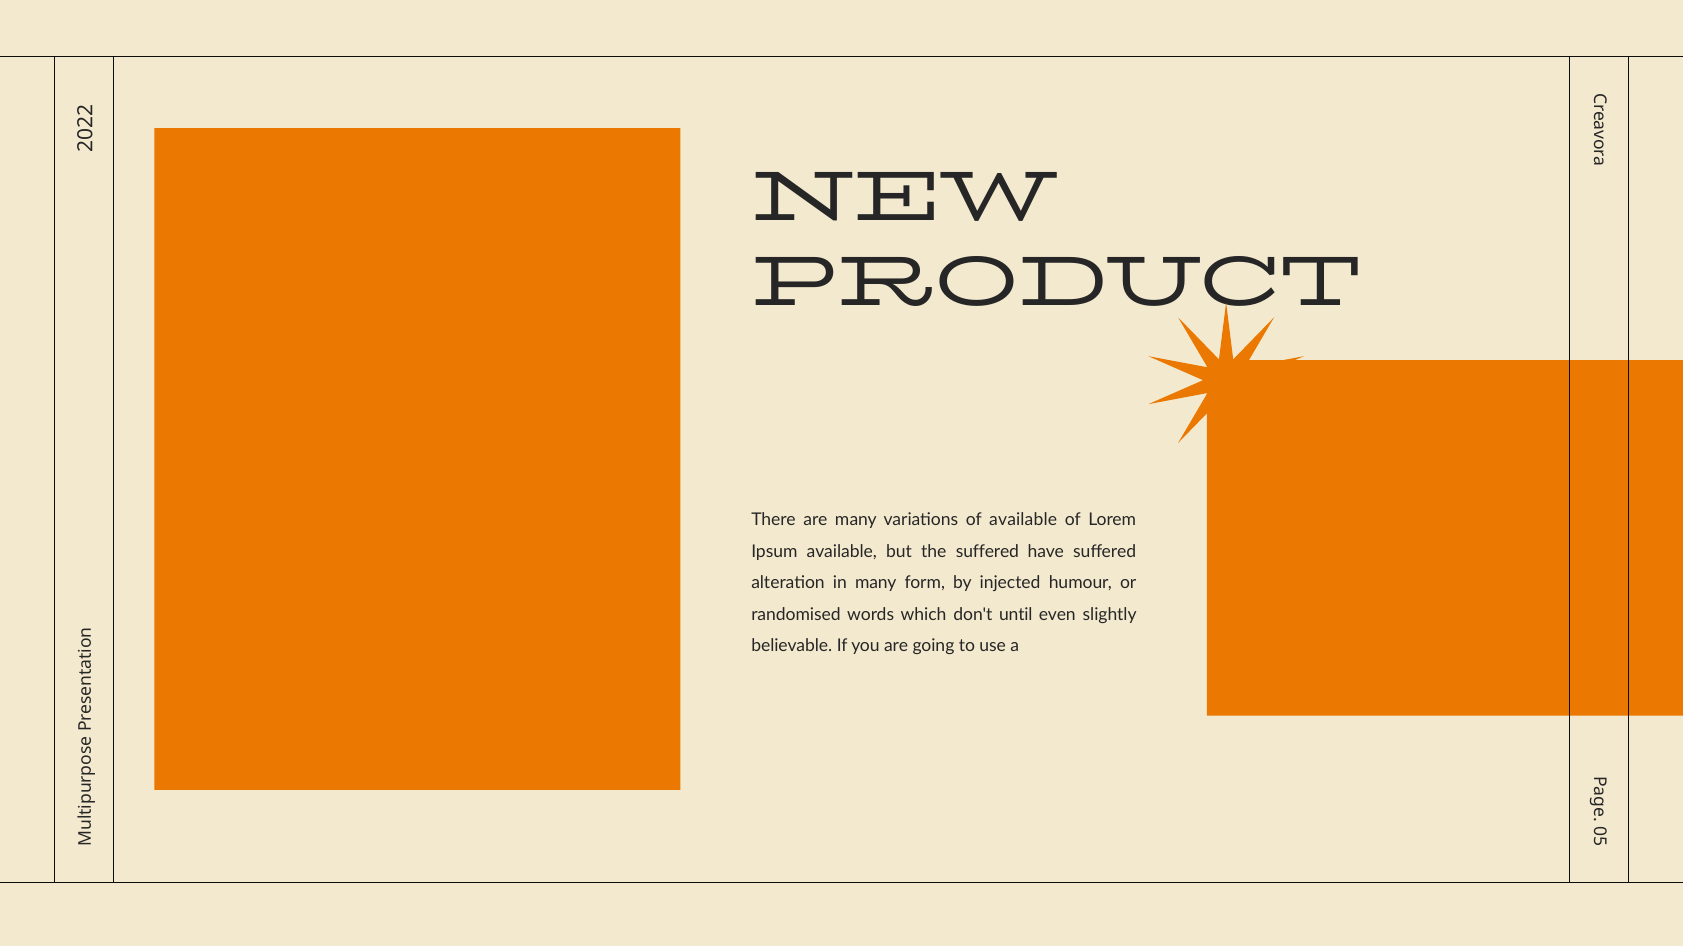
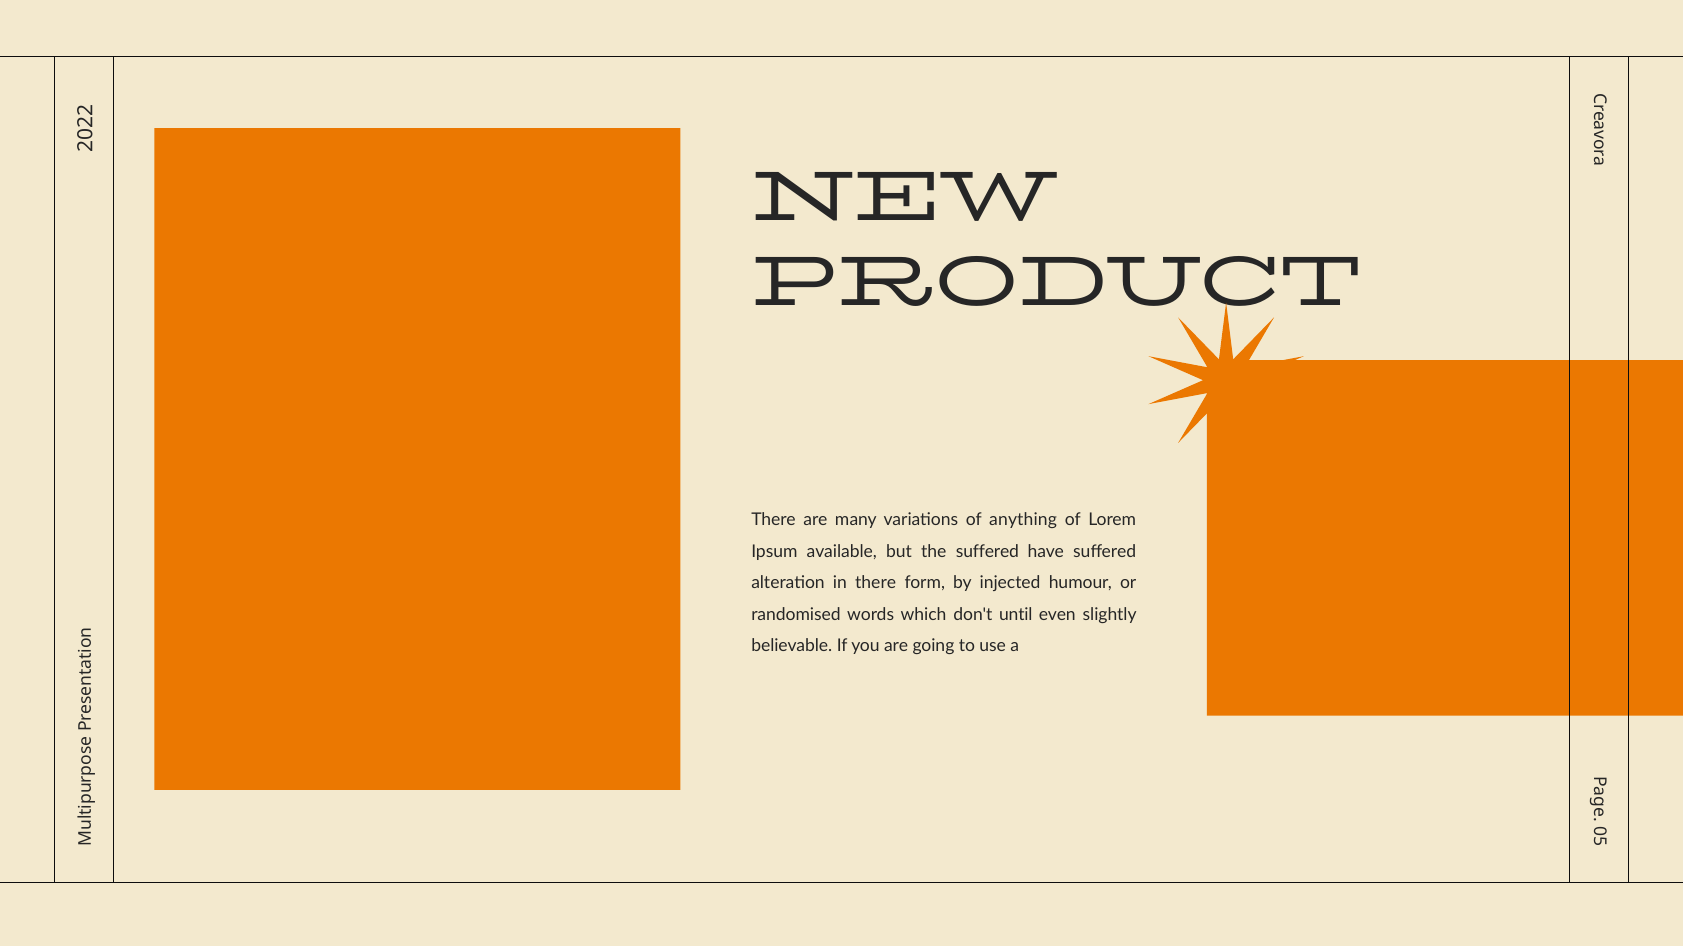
of available: available -> anything (1023, 520)
in many: many -> there (876, 583)
